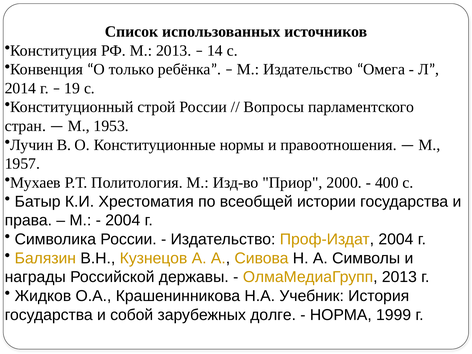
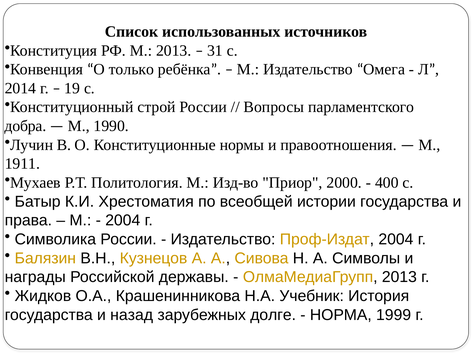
14: 14 -> 31 (215, 50)
стран: стран -> добра (25, 126)
1953: 1953 -> 1990 (111, 126)
1957: 1957 -> 1911 (22, 164)
собой: собой -> назад (132, 315)
